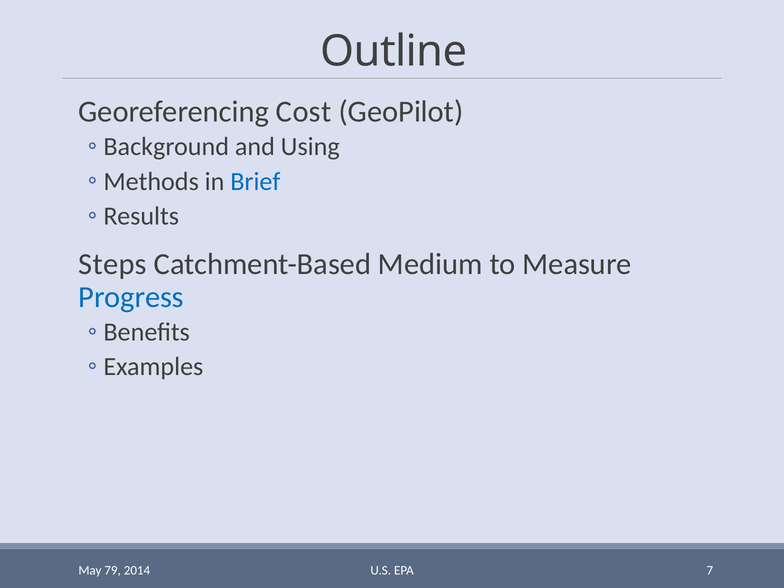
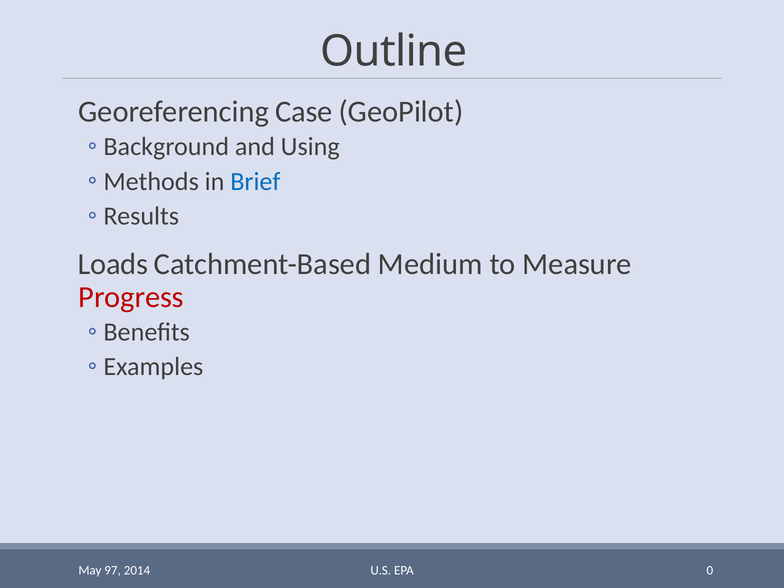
Cost: Cost -> Case (304, 112)
Steps: Steps -> Loads (113, 264)
Progress colour: blue -> red (131, 297)
7: 7 -> 0 (710, 570)
79: 79 -> 97 (113, 570)
